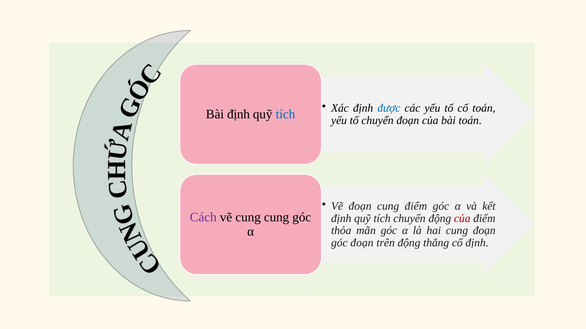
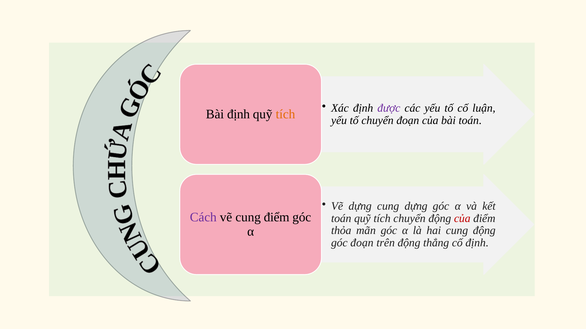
được colour: blue -> purple (389, 108)
cố toán: toán -> luận (484, 108)
tích colour: blue -> orange (285, 114)
Vẽ đoạn: đoạn -> dựng (360, 206)
cung điểm: điểm -> dựng (416, 206)
cung cung: cung -> điểm (277, 218)
định: định -> toán (341, 219)
cung đoạn: đoạn -> động (484, 231)
